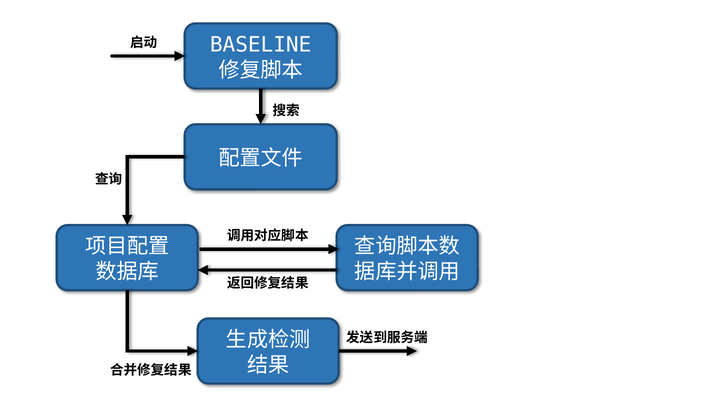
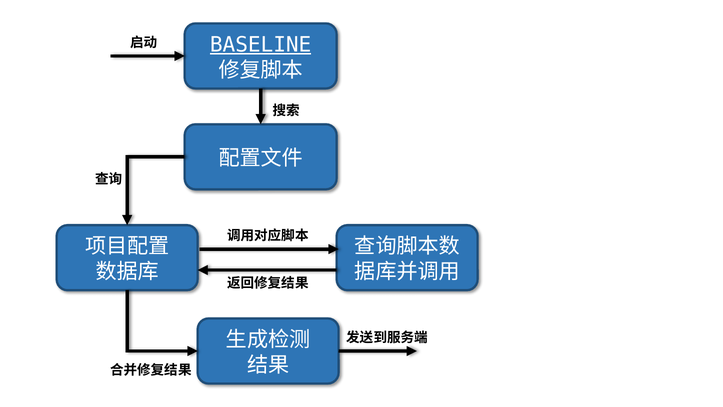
BASELINE underline: none -> present (261, 45)
